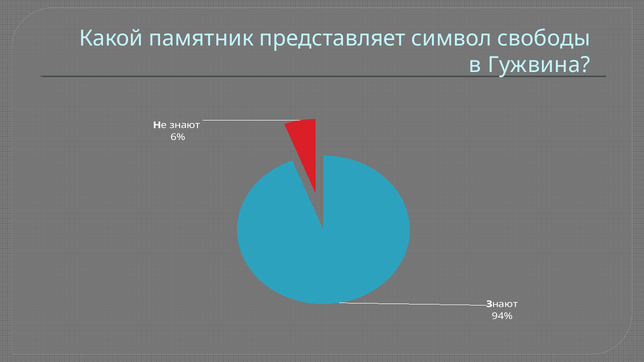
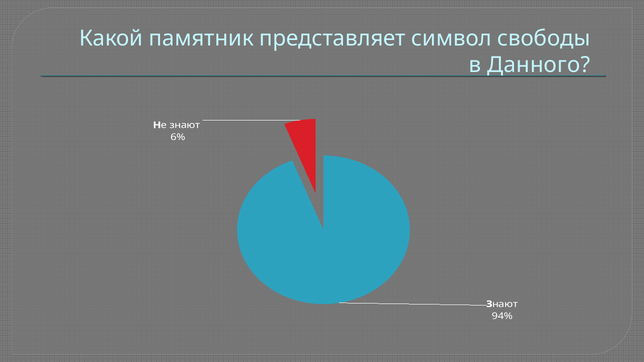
Гужвина: Гужвина -> Данного (539, 65)
